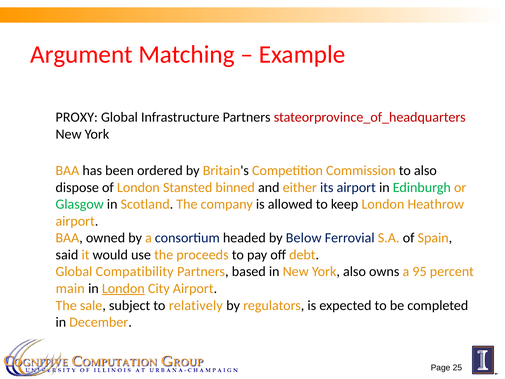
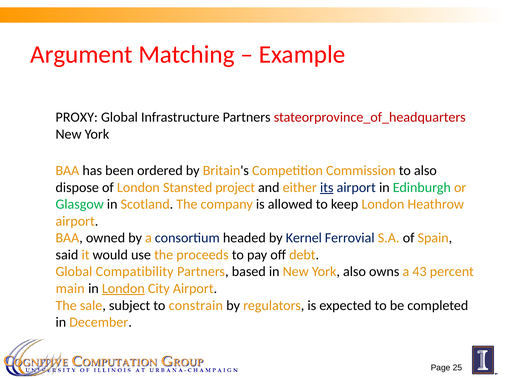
binned: binned -> project (235, 187)
its underline: none -> present (327, 187)
Below: Below -> Kernel (304, 238)
95: 95 -> 43 (420, 272)
relatively: relatively -> constrain (196, 305)
